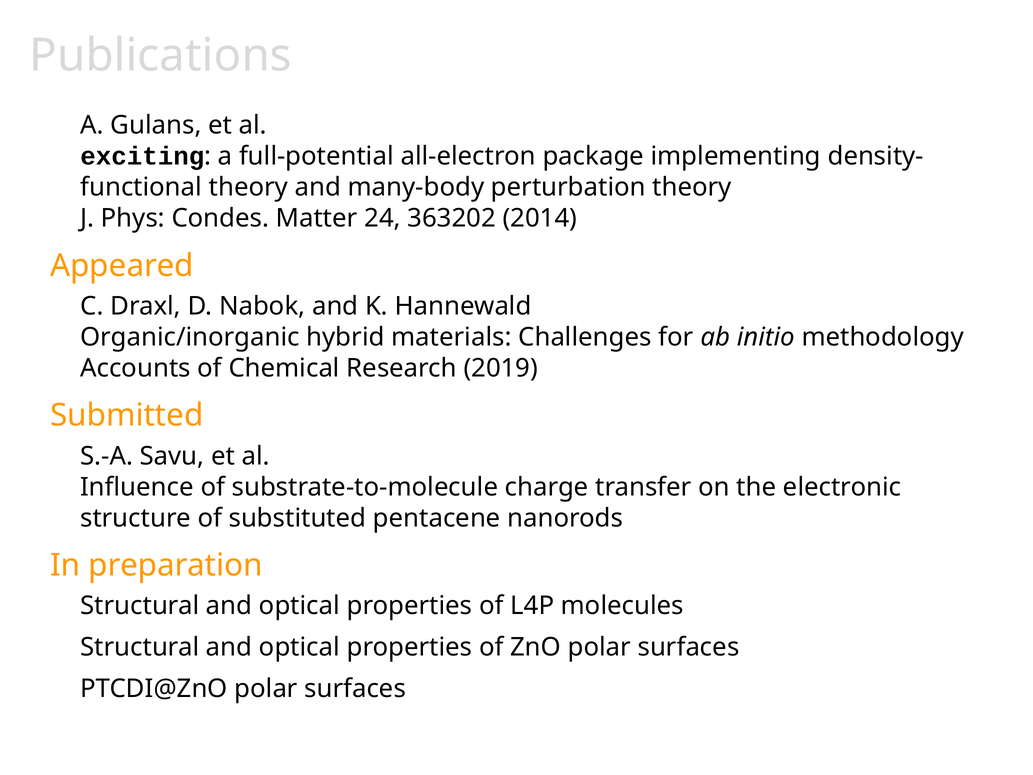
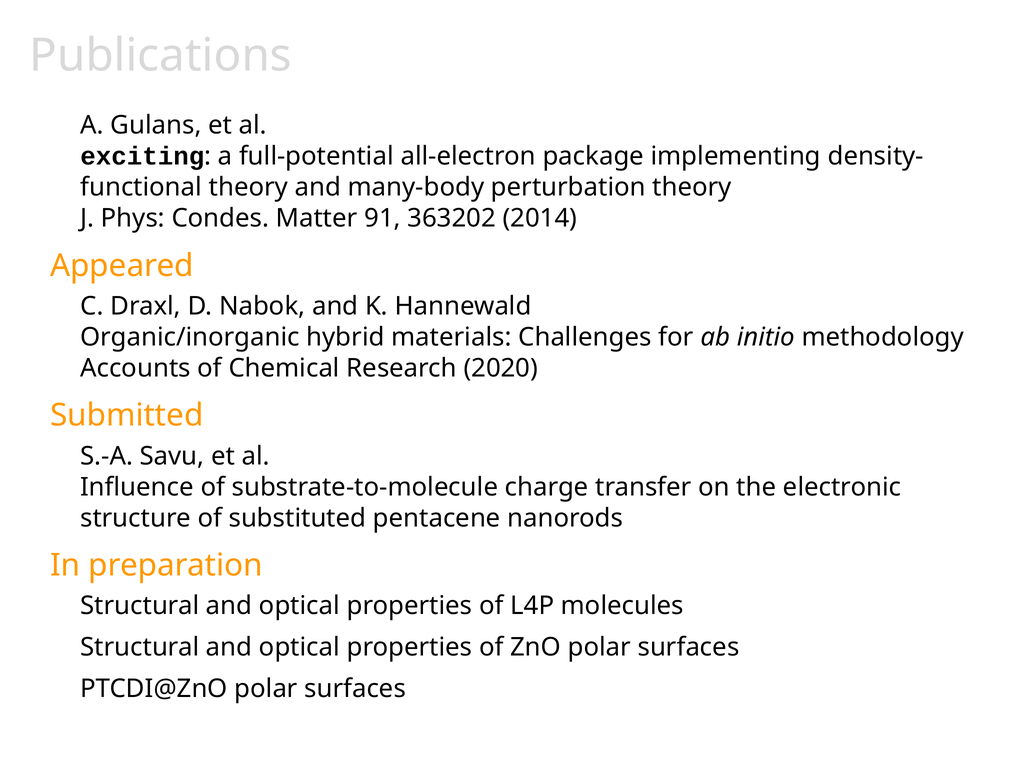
24: 24 -> 91 (383, 218)
2019: 2019 -> 2020 (501, 368)
